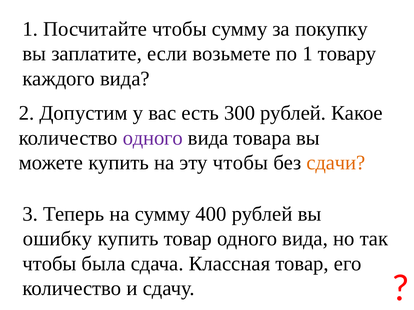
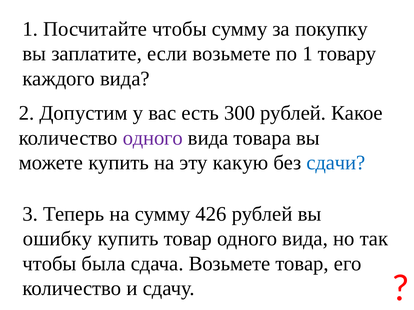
эту чтобы: чтобы -> какую (241, 163)
сдачи colour: orange -> blue (336, 163)
400: 400 -> 426 (211, 214)
сдача Классная: Классная -> Возьмете (230, 264)
